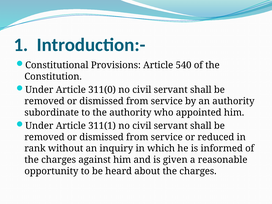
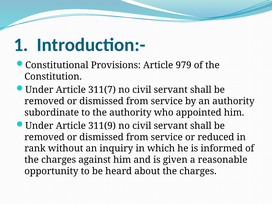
540: 540 -> 979 (184, 65)
311(0: 311(0 -> 311(7 (102, 90)
311(1: 311(1 -> 311(9 (102, 126)
